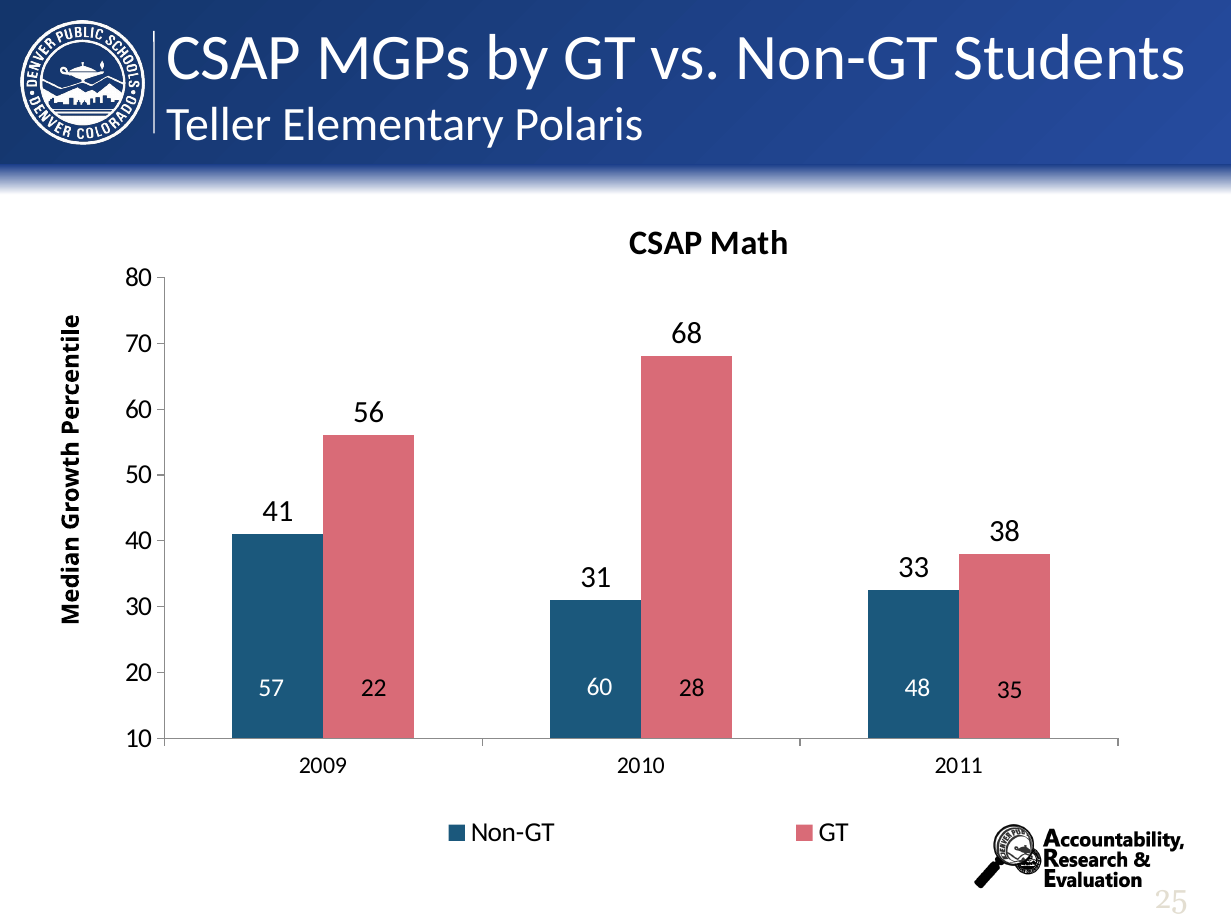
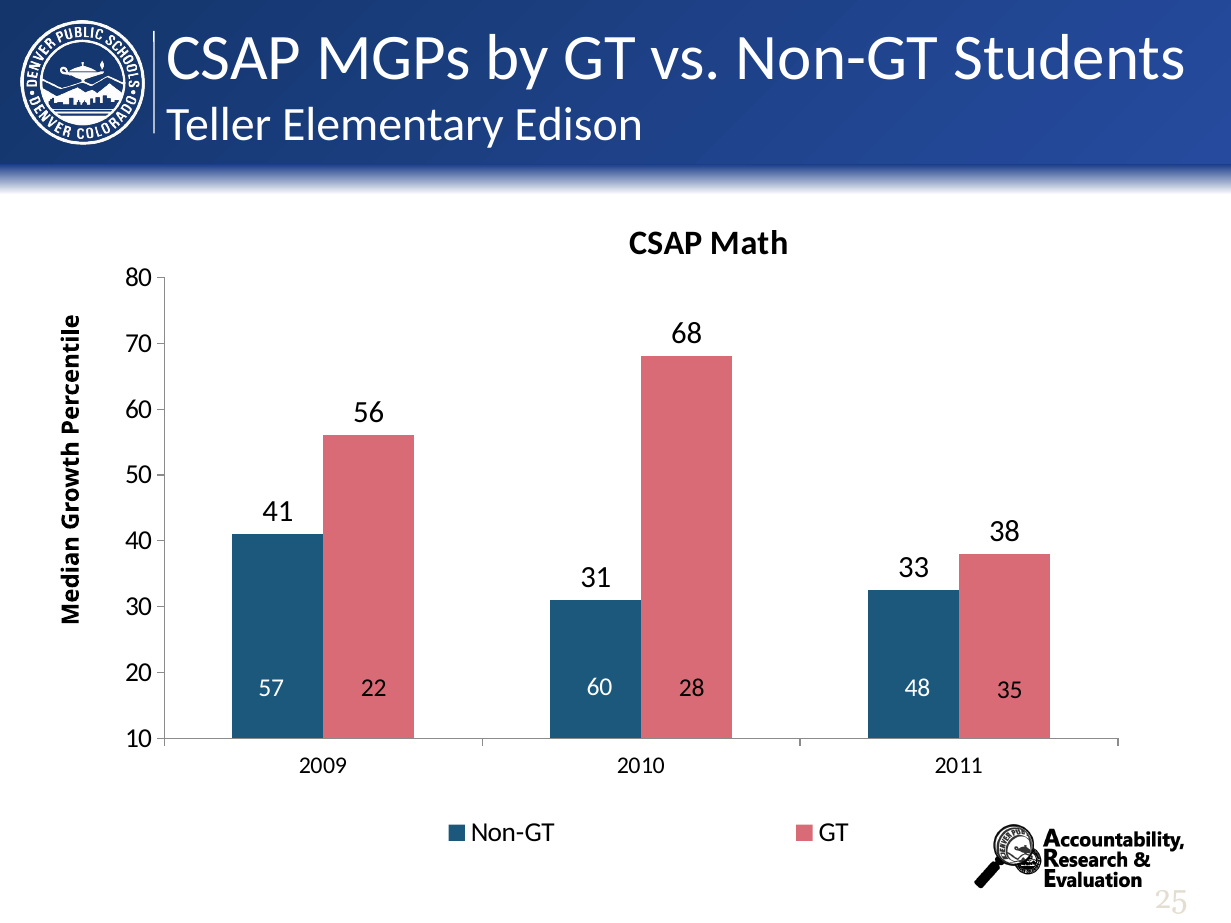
Polaris: Polaris -> Edison (579, 124)
